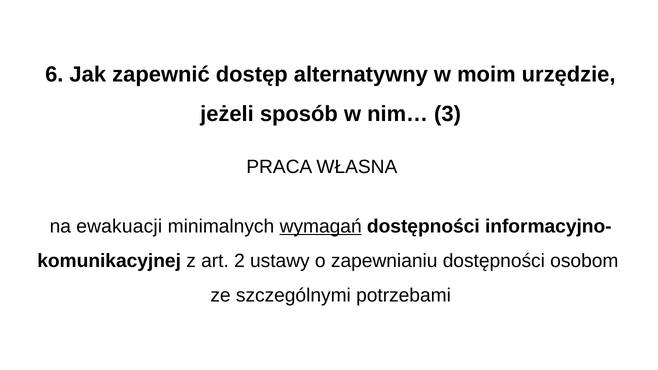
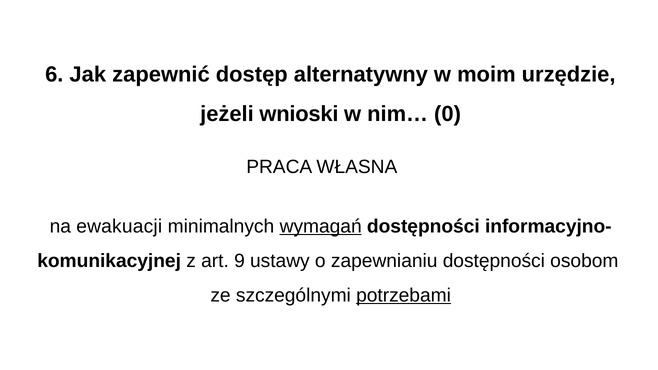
sposób: sposób -> wnioski (299, 114)
3: 3 -> 0 (448, 114)
2: 2 -> 9 (239, 261)
potrzebami underline: none -> present (404, 295)
